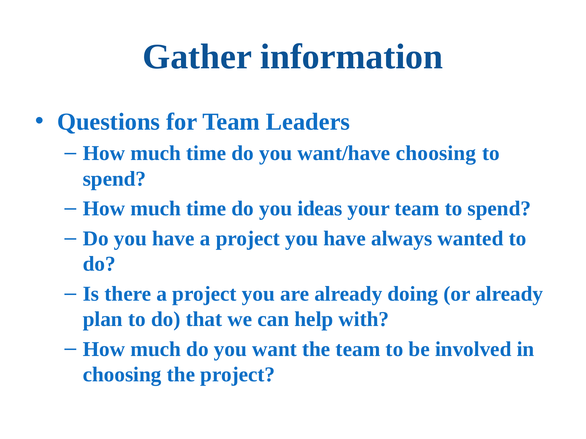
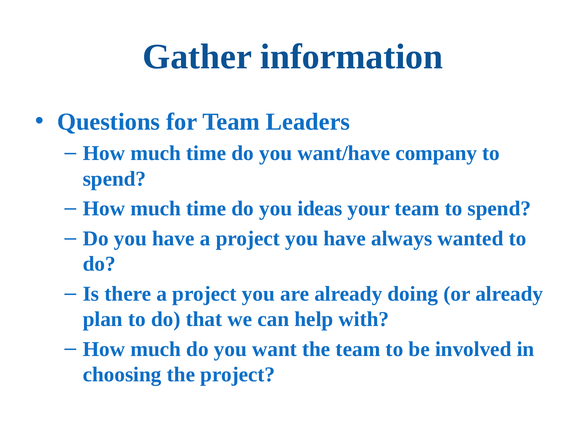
want/have choosing: choosing -> company (436, 154)
